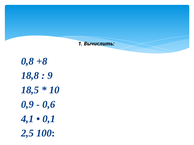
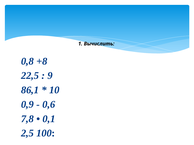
18,8: 18,8 -> 22,5 (30, 76)
18,5: 18,5 -> 86,1 (30, 90)
4,1: 4,1 -> 7,8 (27, 119)
